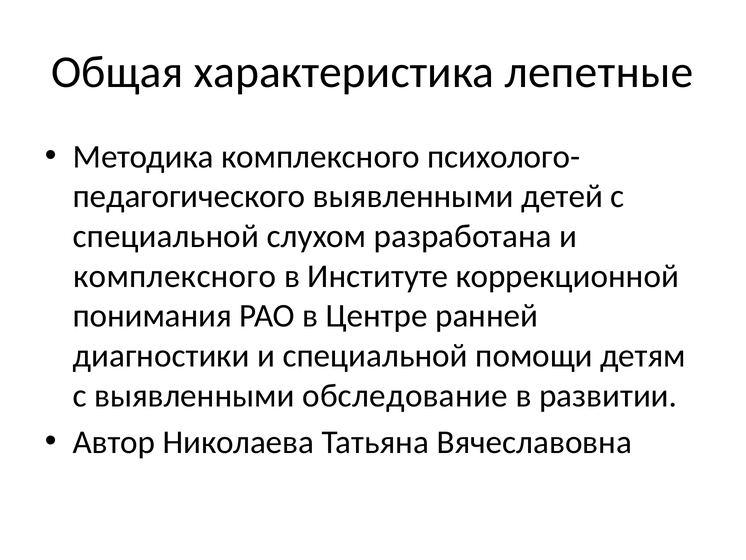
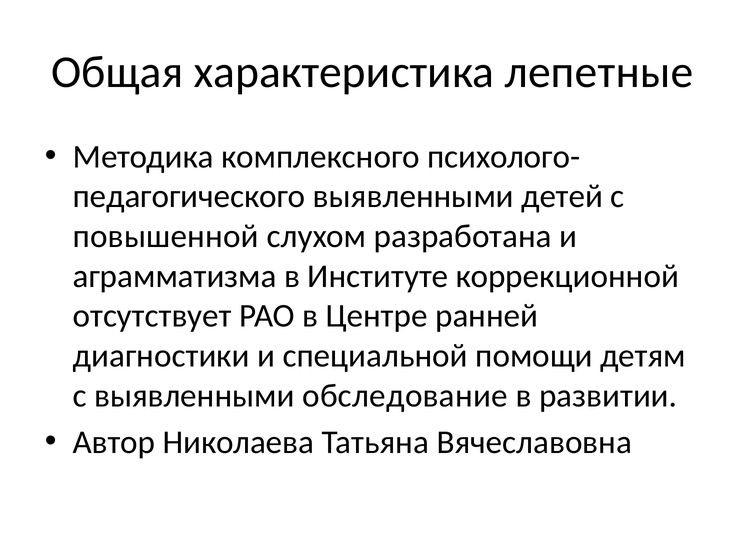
специальной: специальной -> повышенной (166, 236)
комплексного: комплексного -> аграмматизма (175, 276)
понимания: понимания -> отсутствует (152, 316)
